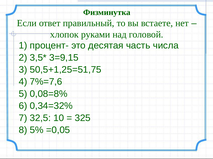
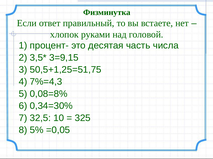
7%=7,6: 7%=7,6 -> 7%=4,3 (46, 82)
0,34=32%: 0,34=32% -> 0,34=30% (51, 106)
